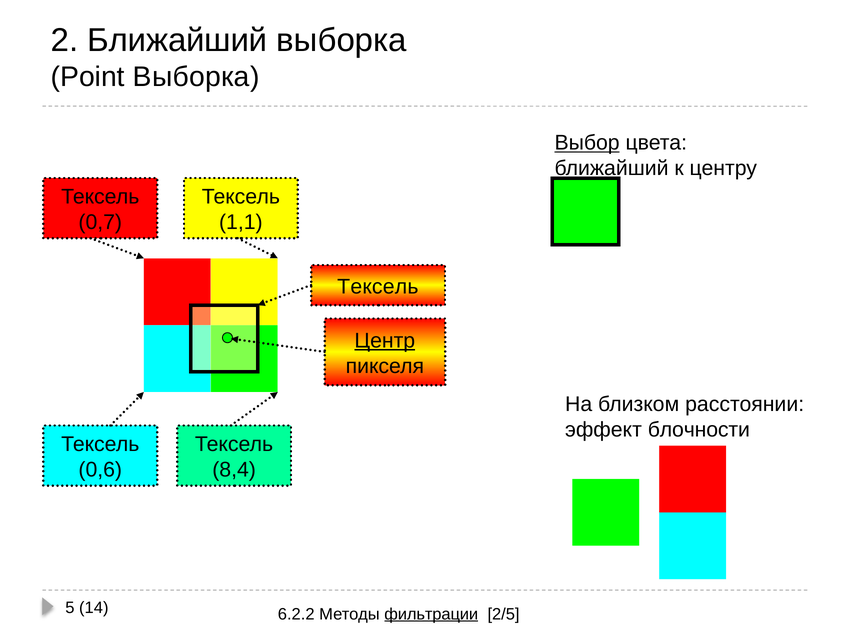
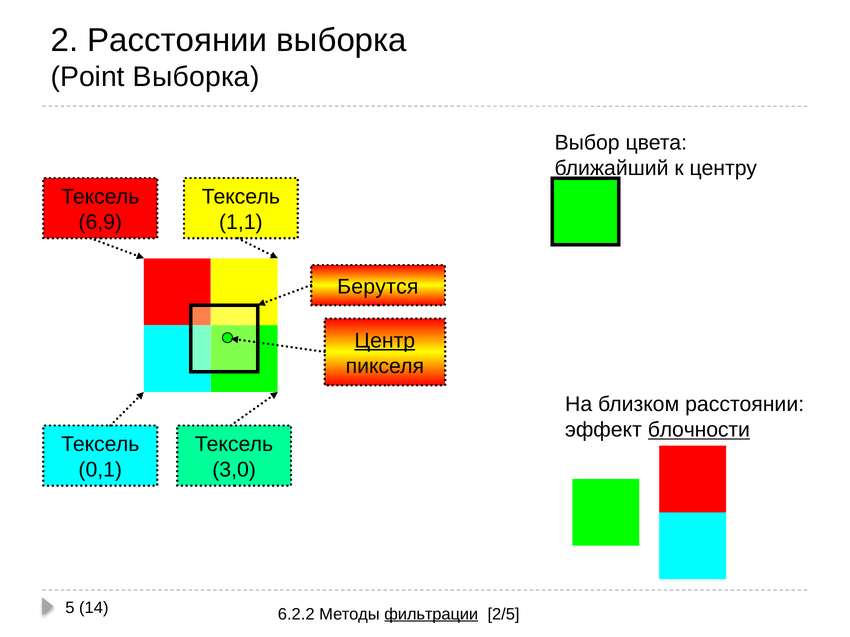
2 Ближайший: Ближайший -> Расстоянии (177, 40)
Выбор underline: present -> none (587, 143)
0,7: 0,7 -> 6,9 (100, 223)
Тексель: Тексель -> Берутся (378, 287)
блочности underline: none -> present (699, 430)
0,6: 0,6 -> 0,1 (100, 470)
8,4: 8,4 -> 3,0 (234, 470)
